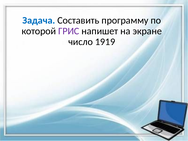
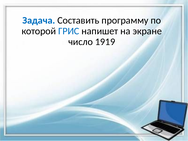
ГРИС colour: purple -> blue (69, 31)
